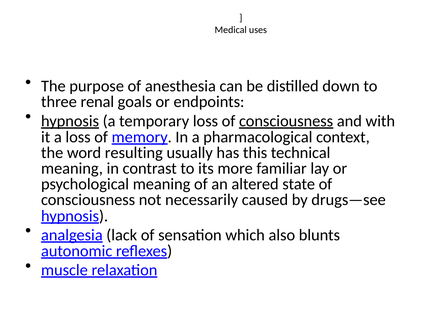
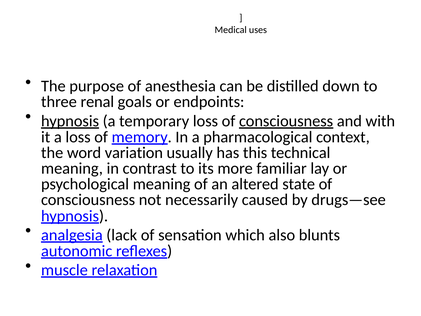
resulting: resulting -> variation (134, 153)
